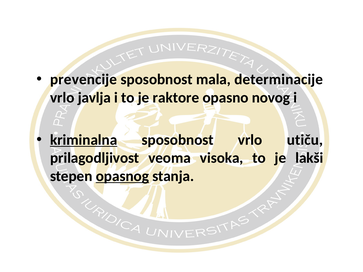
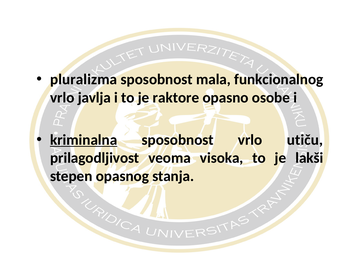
prevencije: prevencije -> pluralizma (84, 79)
determinacije: determinacije -> funkcionalnog (279, 79)
novog: novog -> osobe (271, 98)
opasnog underline: present -> none (122, 176)
